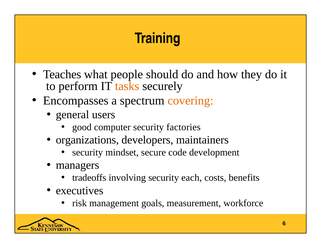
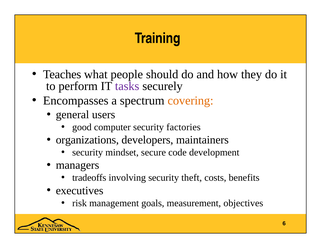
tasks colour: orange -> purple (127, 86)
each: each -> theft (192, 178)
workforce: workforce -> objectives (243, 203)
